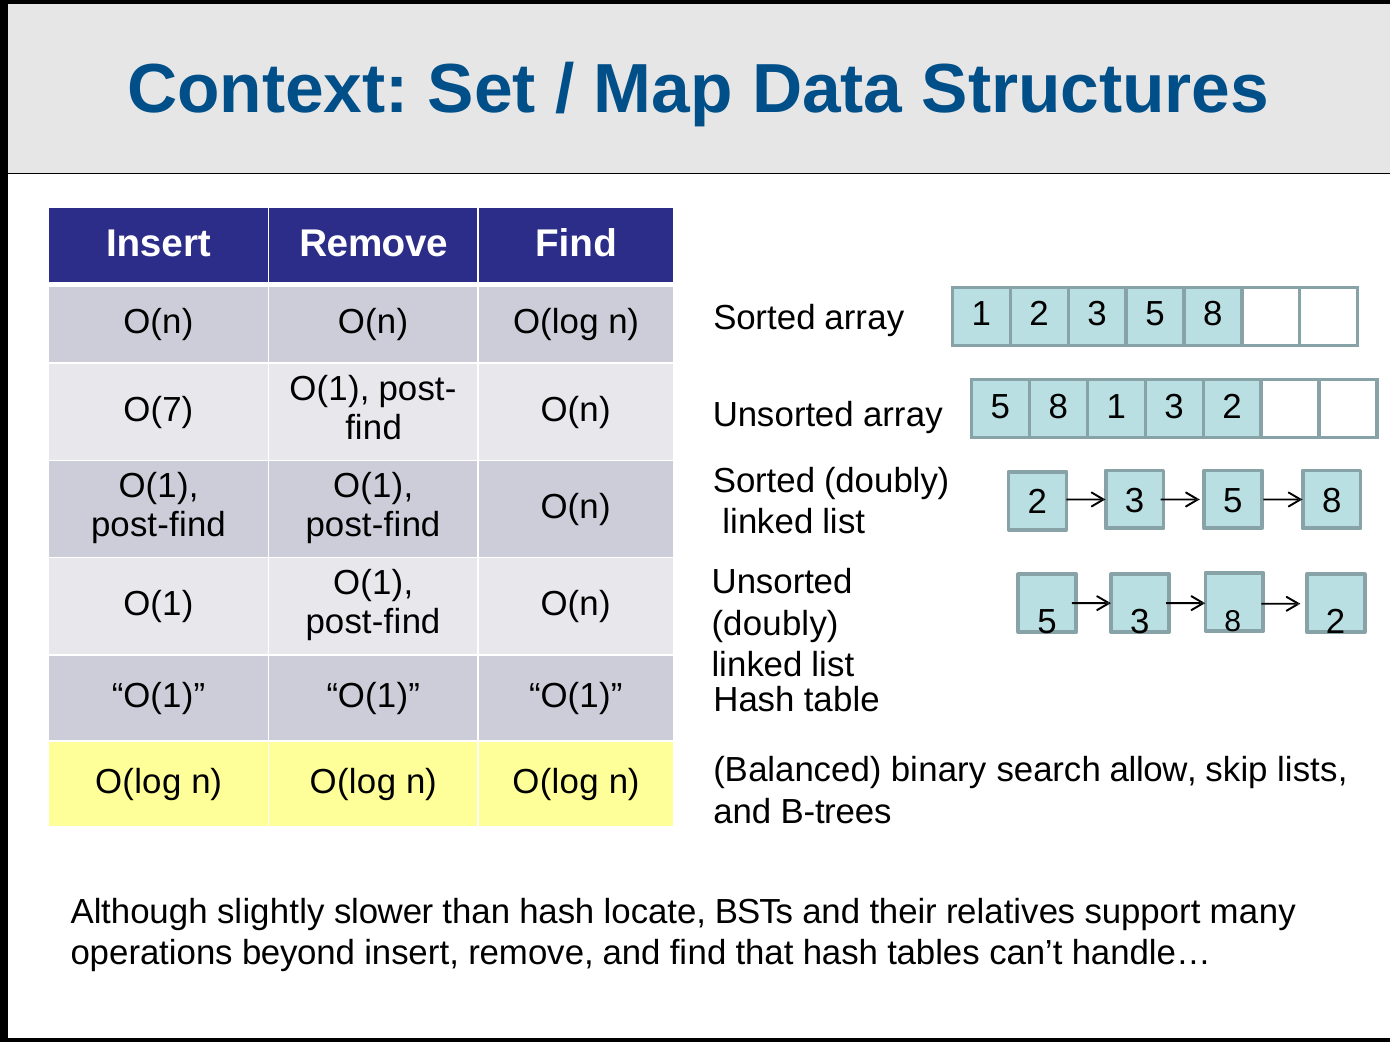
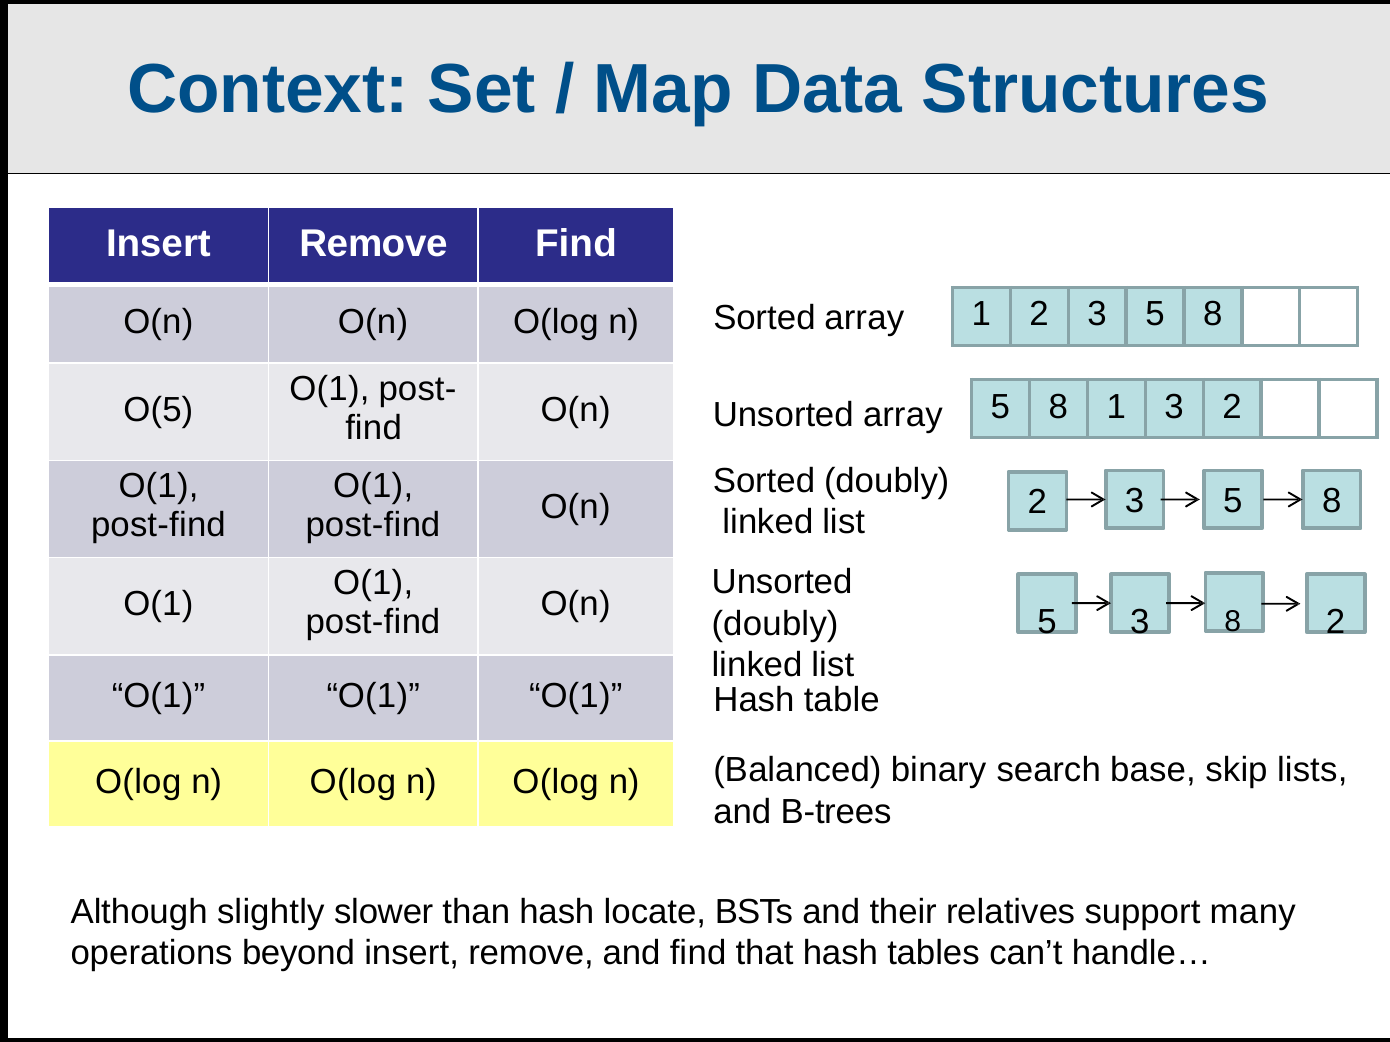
O(7: O(7 -> O(5 (158, 410)
allow: allow -> base (1153, 771)
